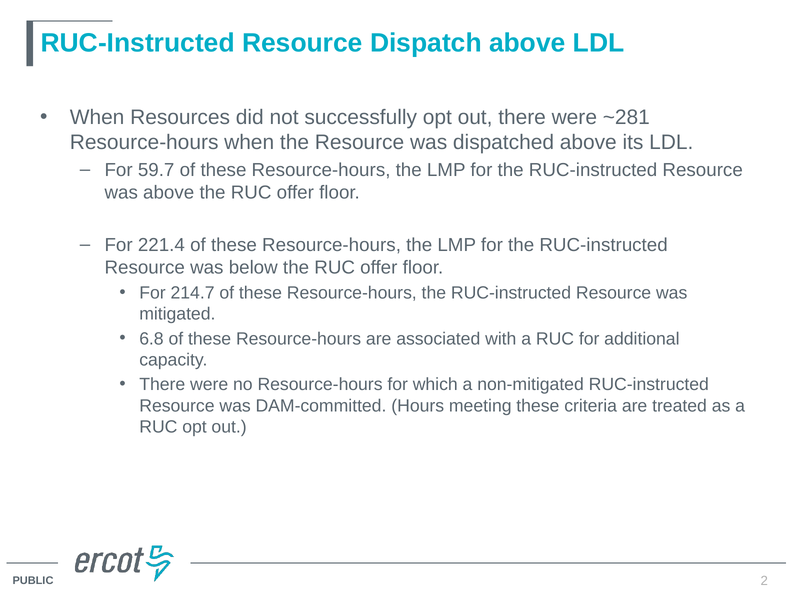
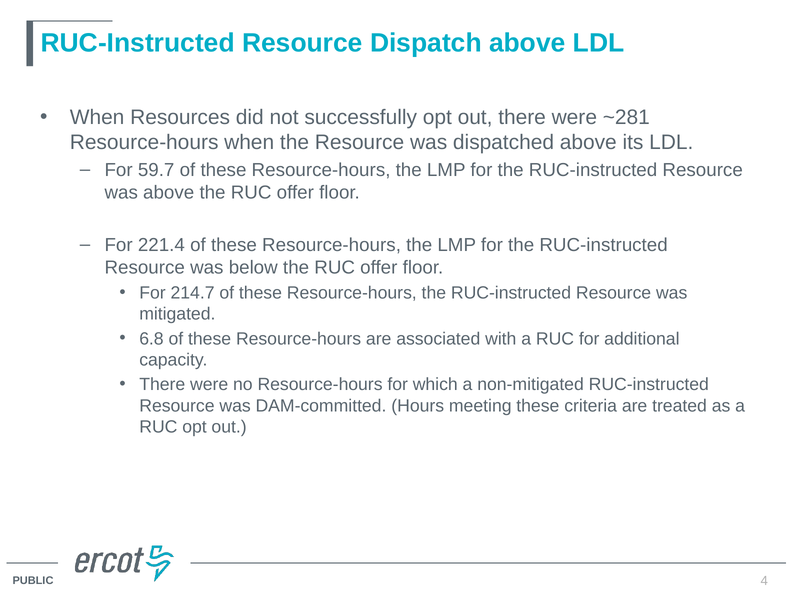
2: 2 -> 4 (764, 580)
